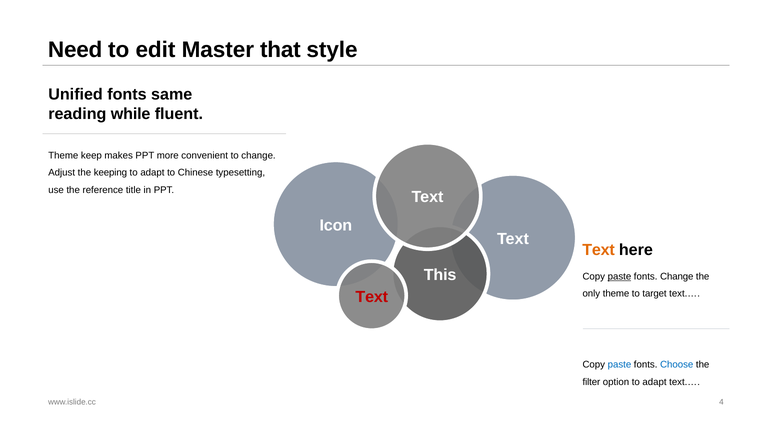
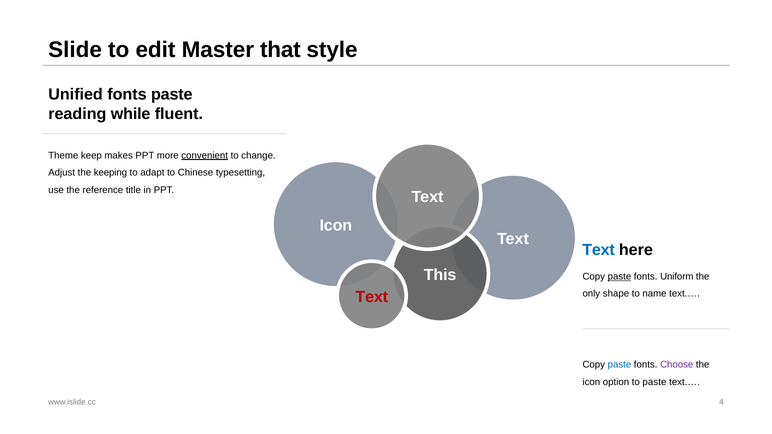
Need: Need -> Slide (75, 50)
fonts same: same -> paste (172, 95)
convenient underline: none -> present (205, 155)
Text colour: orange -> blue (599, 250)
fonts Change: Change -> Uniform (677, 277)
only theme: theme -> shape (616, 294)
target: target -> name (655, 294)
Choose colour: blue -> purple (677, 365)
filter: filter -> icon (591, 382)
option to adapt: adapt -> paste (654, 382)
